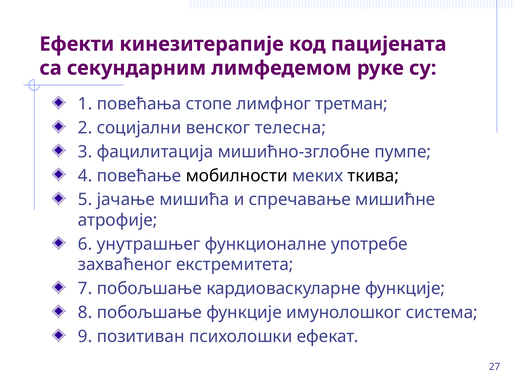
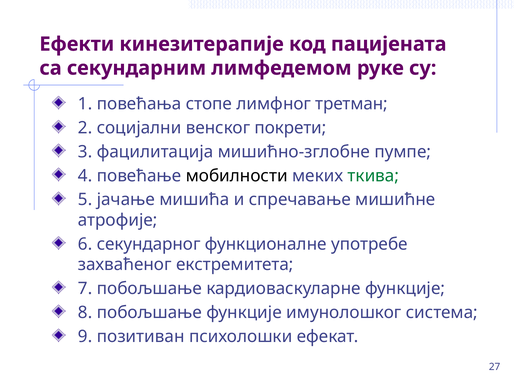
телесна: телесна -> покрети (291, 128)
ткива colour: black -> green (373, 176)
унутрашњег: унутрашњег -> секундарног (149, 244)
